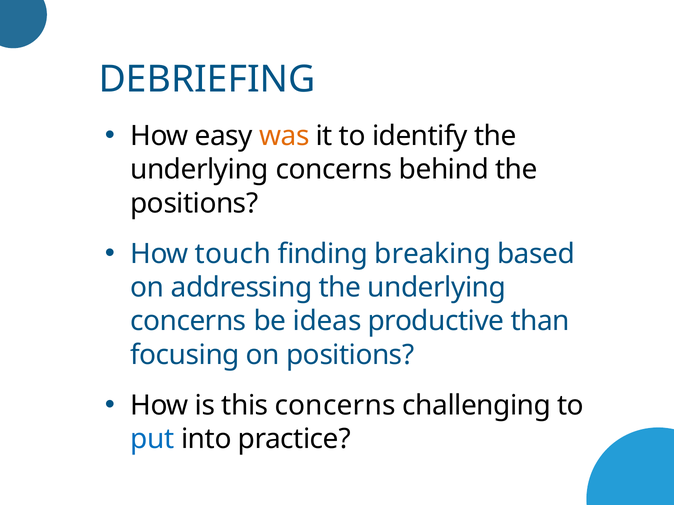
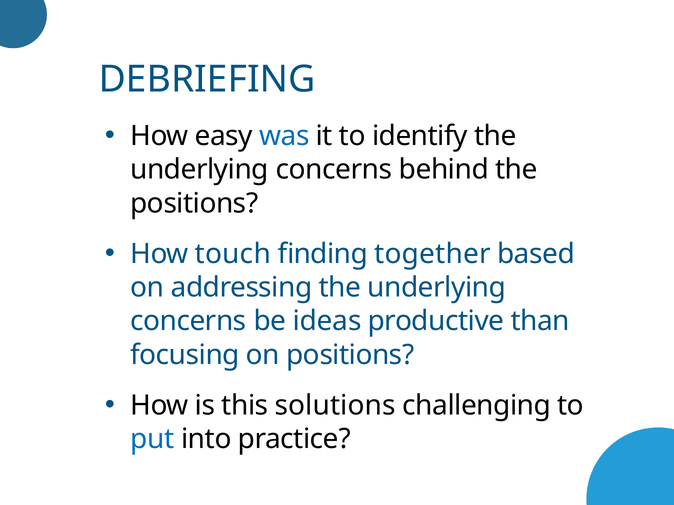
was colour: orange -> blue (284, 136)
breaking: breaking -> together (433, 254)
this concerns: concerns -> solutions (335, 406)
